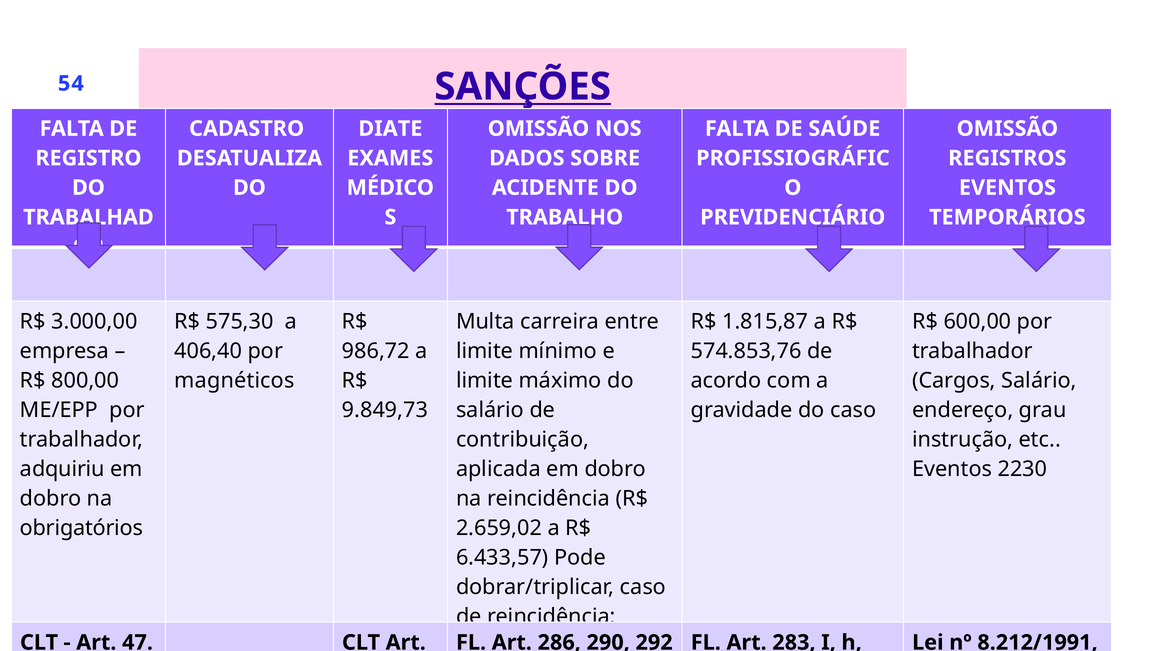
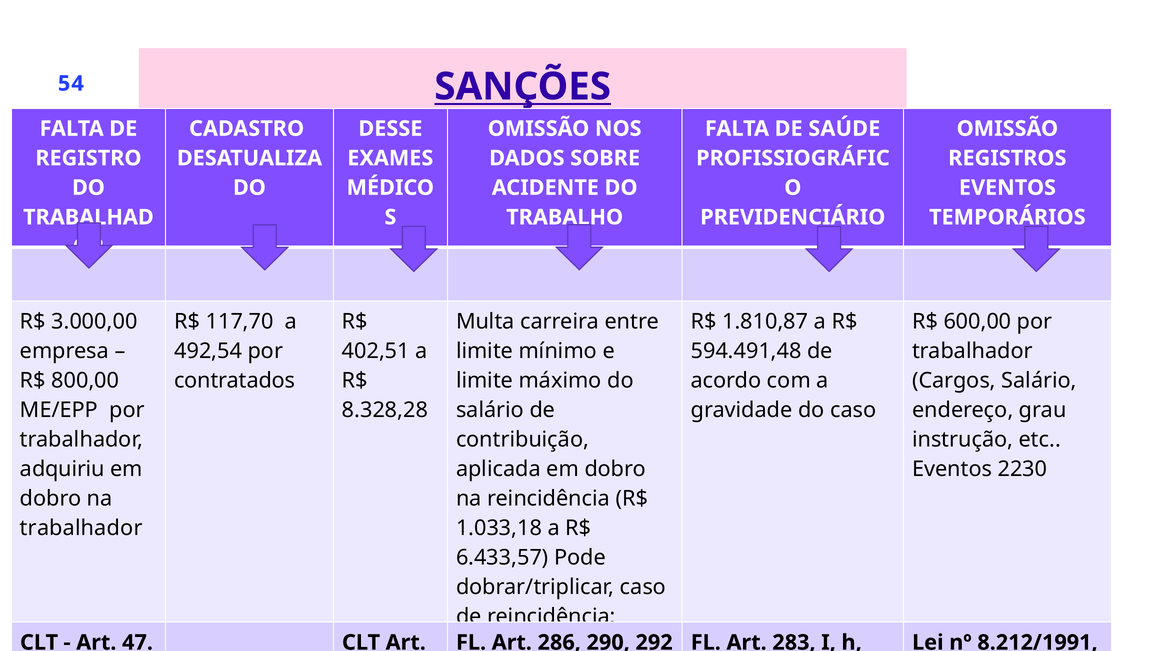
DIATE: DIATE -> DESSE (390, 129)
575,30: 575,30 -> 117,70 (240, 321)
1.815,87: 1.815,87 -> 1.810,87 (765, 321)
406,40: 406,40 -> 492,54 (208, 351)
986,72: 986,72 -> 402,51 (376, 351)
574.853,76: 574.853,76 -> 594.491,48 (746, 351)
magnéticos: magnéticos -> contratados (235, 380)
9.849,73: 9.849,73 -> 8.328,28 (385, 410)
obrigatórios: obrigatórios -> trabalhador (81, 528)
2.659,02: 2.659,02 -> 1.033,18 (499, 528)
